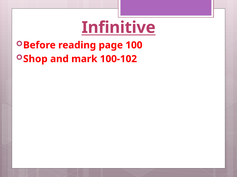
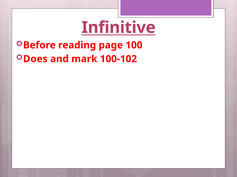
Shop: Shop -> Does (35, 59)
